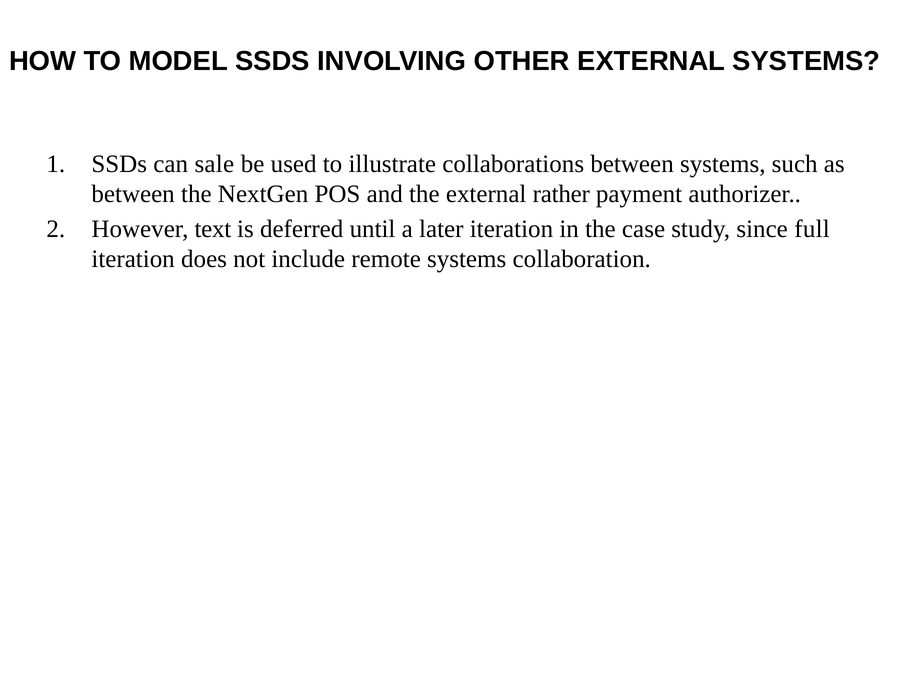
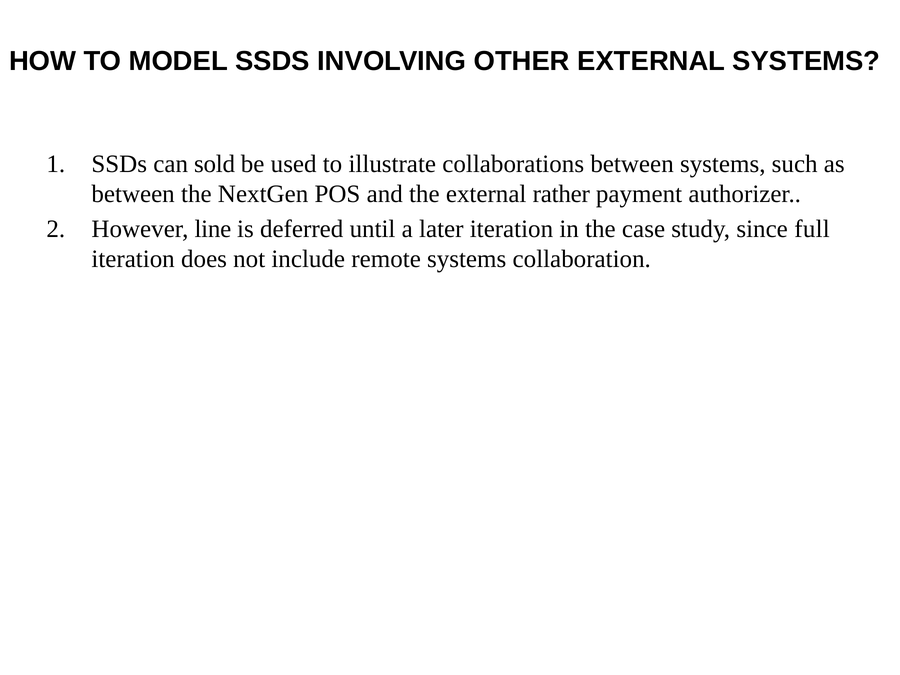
sale: sale -> sold (215, 164)
text: text -> line (213, 229)
